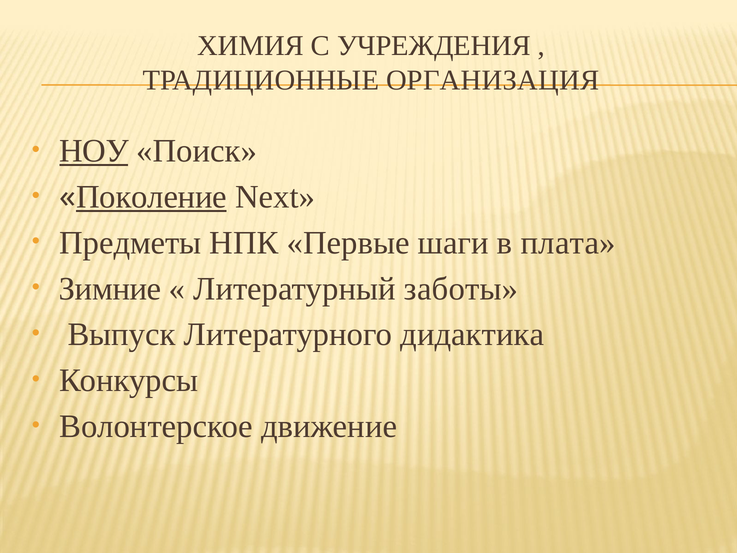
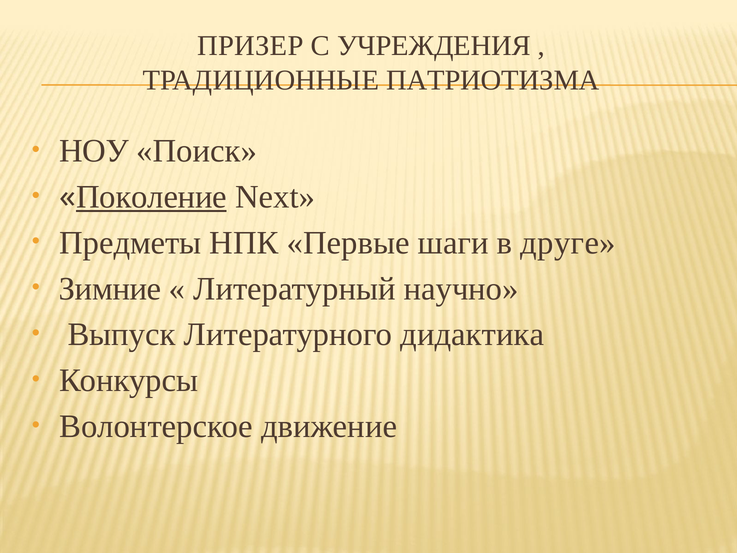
ХИМИЯ: ХИМИЯ -> ПРИЗЕР (250, 46)
ОРГАНИЗАЦИЯ: ОРГАНИЗАЦИЯ -> ПАТРИОТИЗМА (493, 80)
НОУ underline: present -> none (94, 151)
плата: плата -> друге (568, 243)
заботы: заботы -> научно (461, 289)
